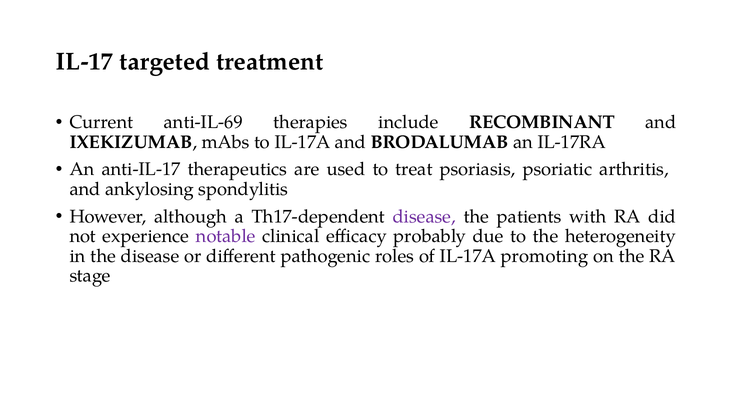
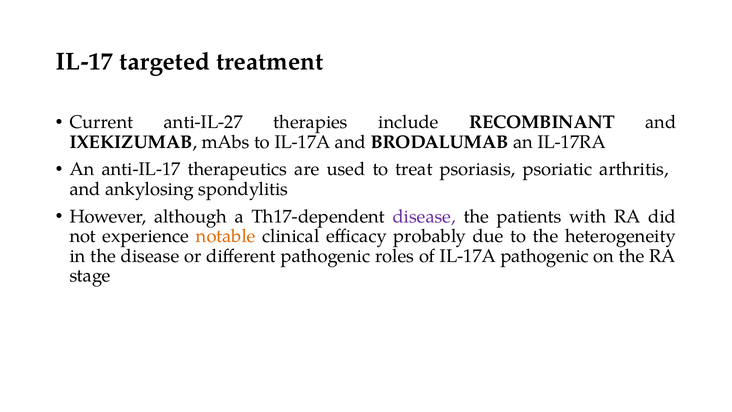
anti-IL-69: anti-IL-69 -> anti-IL-27 (203, 122)
notable colour: purple -> orange (226, 236)
IL-17A promoting: promoting -> pathogenic (545, 256)
